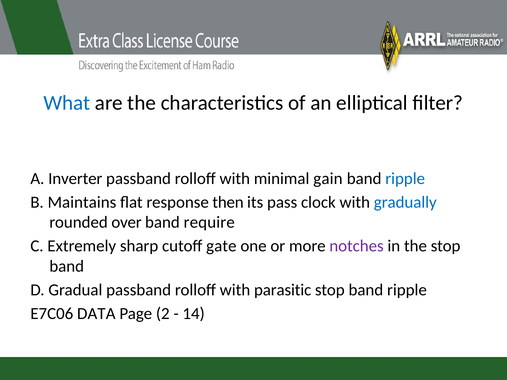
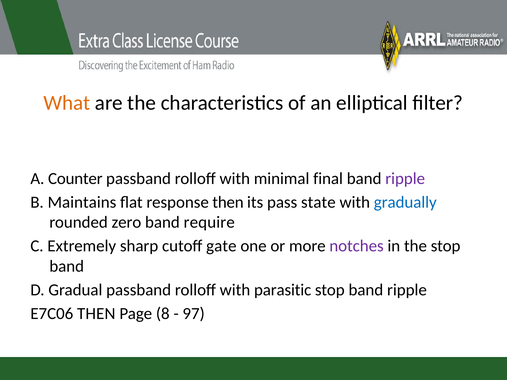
What colour: blue -> orange (67, 103)
Inverter: Inverter -> Counter (75, 179)
gain: gain -> final (328, 179)
ripple colour: blue -> purple (405, 179)
clock: clock -> state (318, 202)
over: over -> zero (126, 223)
E7C06 DATA: DATA -> THEN (96, 314)
2: 2 -> 8 (163, 314)
14: 14 -> 97 (194, 314)
